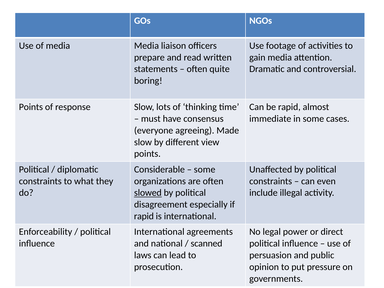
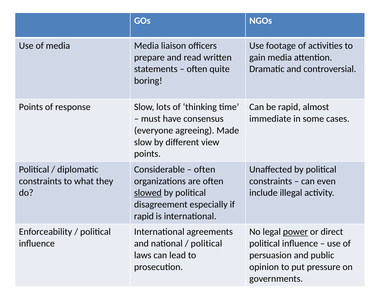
some: some -> often (205, 169)
power underline: none -> present (295, 232)
scanned: scanned -> political (206, 244)
